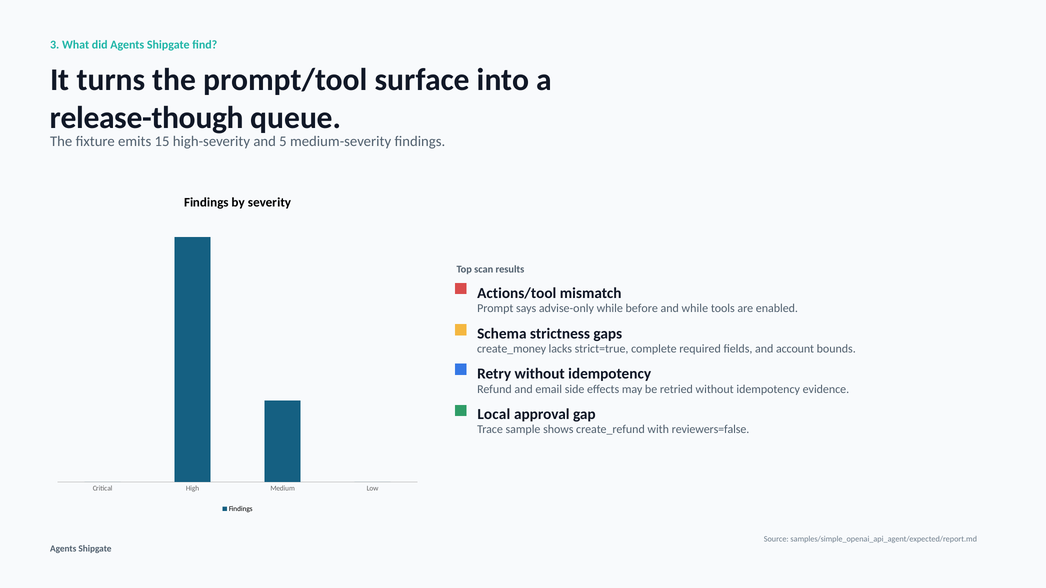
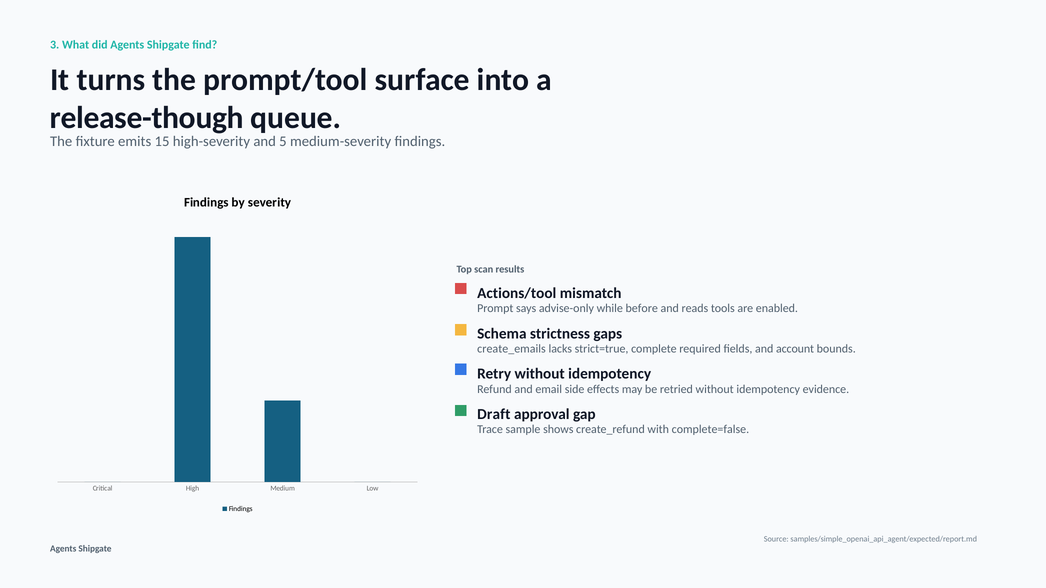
and while: while -> reads (695, 309)
create_money: create_money -> create_emails (512, 349)
Local: Local -> Draft (494, 414)
reviewers=false: reviewers=false -> complete=false (710, 430)
